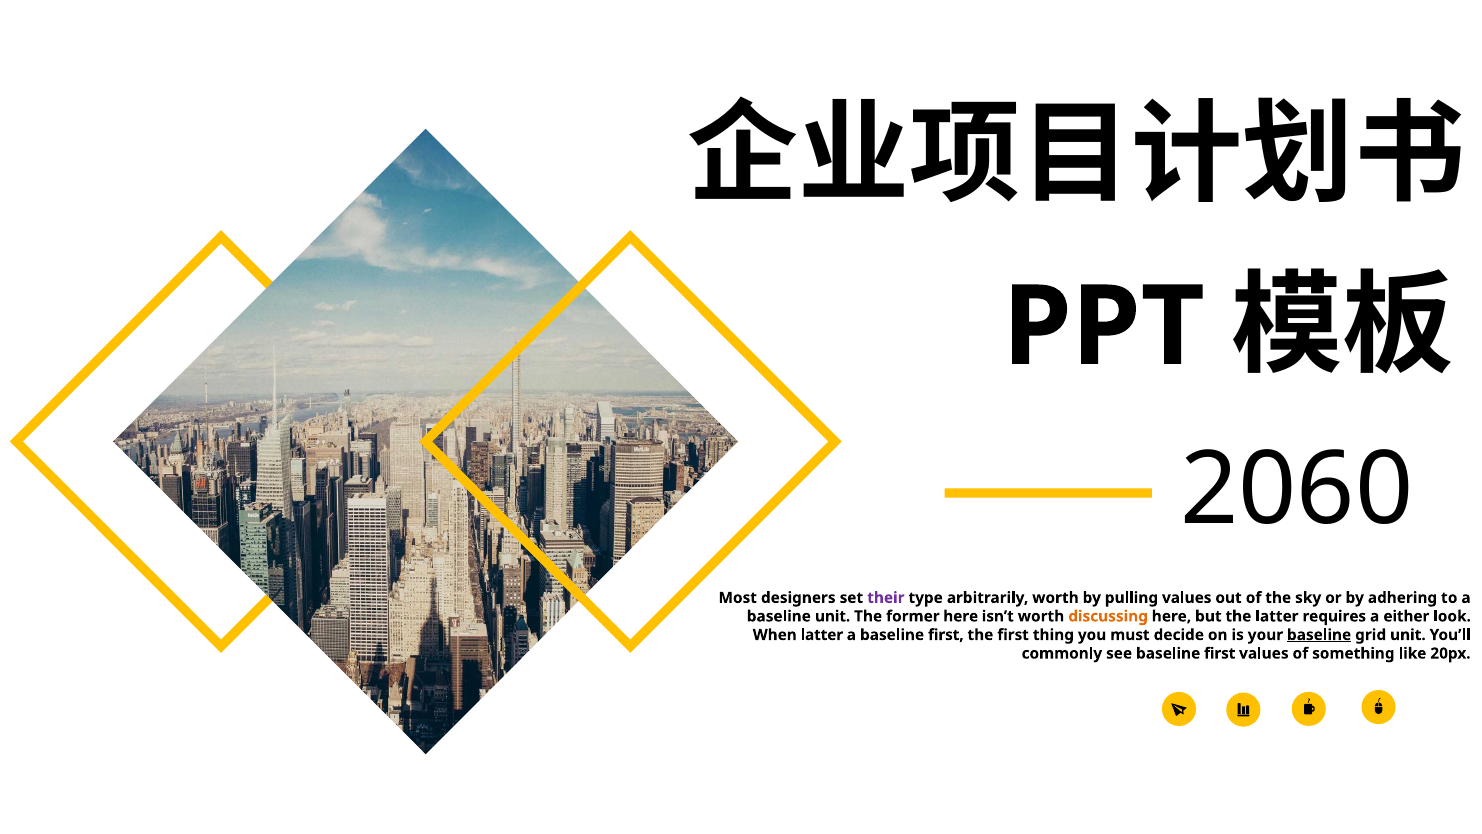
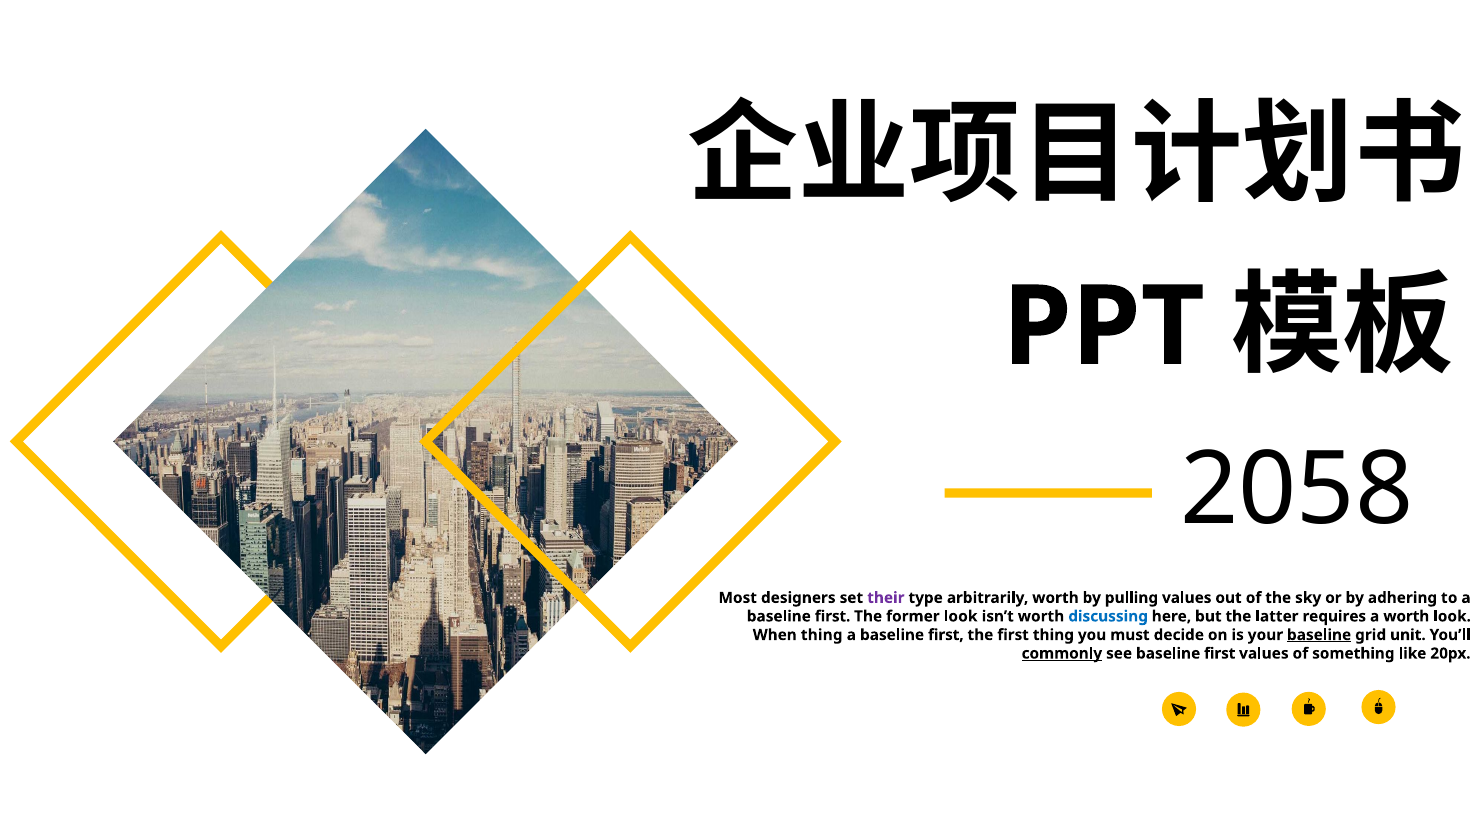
2060: 2060 -> 2058 (1297, 490)
unit: unit -> first (833, 616)
former here: here -> look (961, 616)
discussing colour: orange -> blue (1108, 616)
a either: either -> worth (1406, 616)
When latter: latter -> thing (822, 635)
commonly underline: none -> present (1062, 653)
